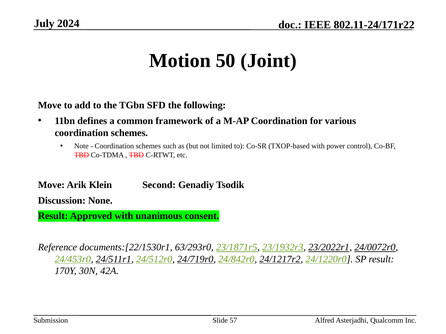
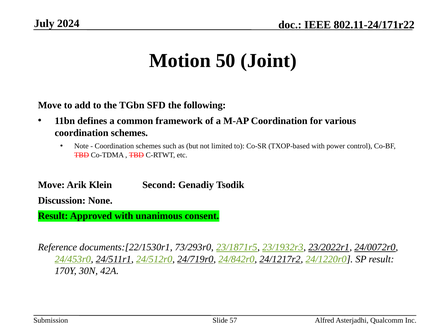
63/293r0: 63/293r0 -> 73/293r0 (194, 248)
